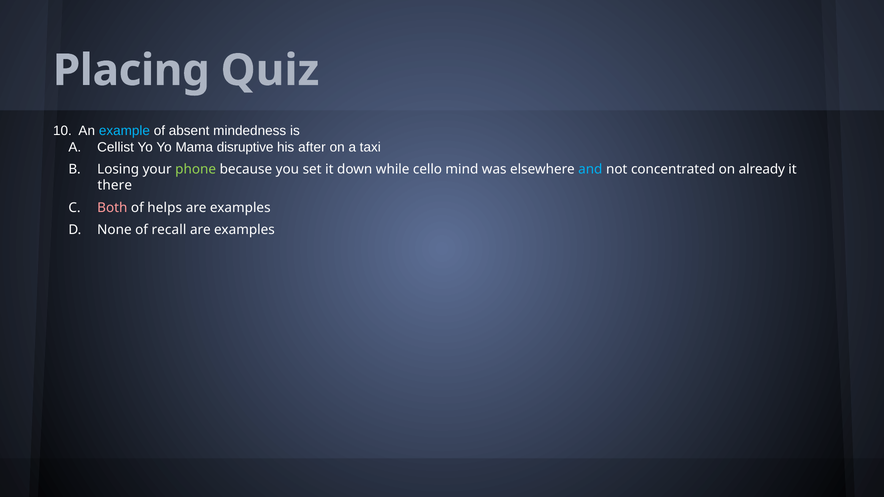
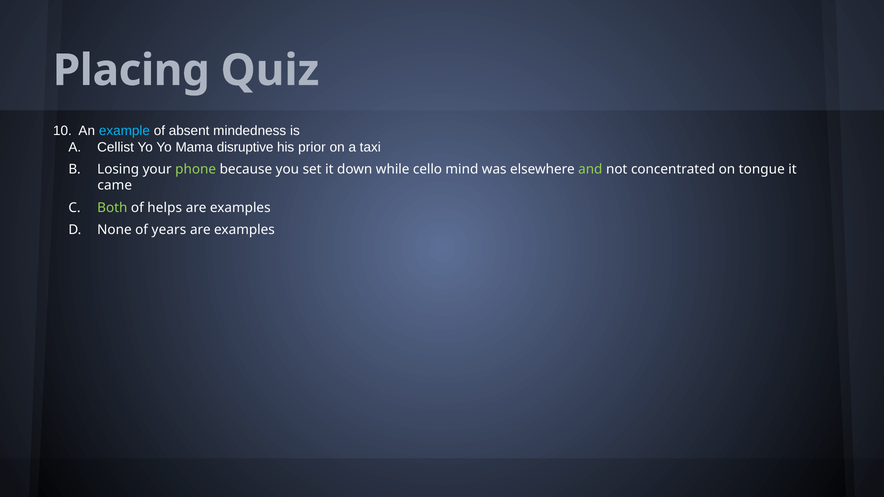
after: after -> prior (312, 147)
and colour: light blue -> light green (590, 169)
already: already -> tongue (762, 169)
there: there -> came (115, 186)
Both colour: pink -> light green (112, 208)
recall: recall -> years (169, 230)
